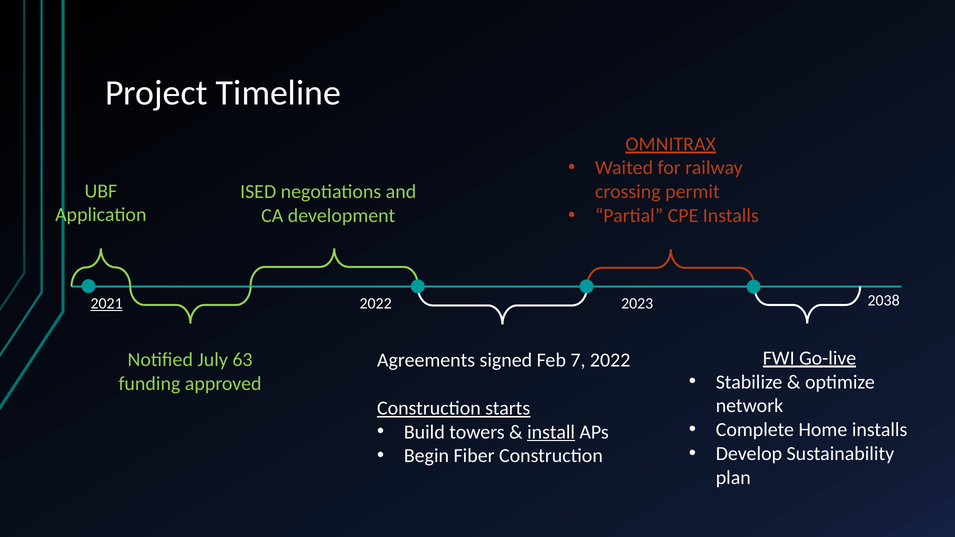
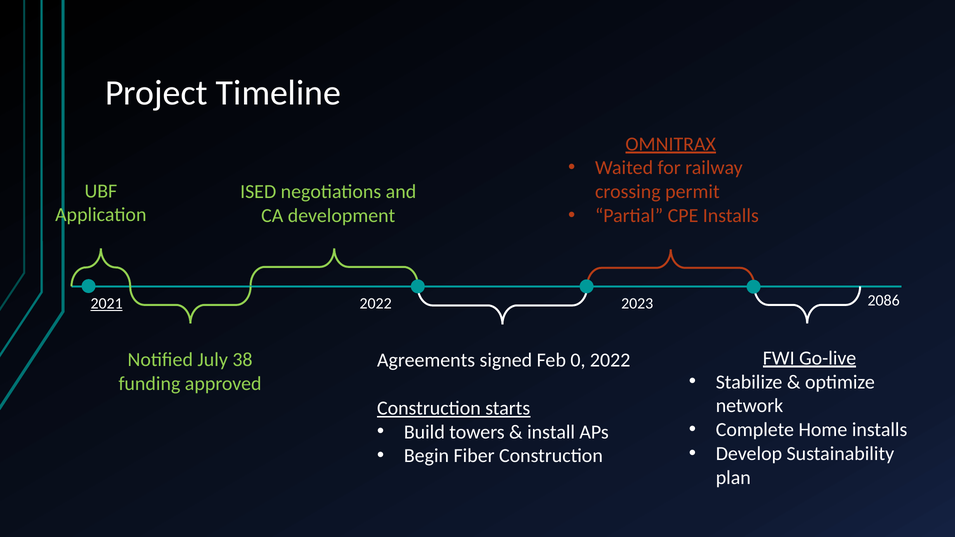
2038: 2038 -> 2086 (884, 301)
63: 63 -> 38 (242, 360)
7: 7 -> 0 (578, 361)
install underline: present -> none (551, 432)
